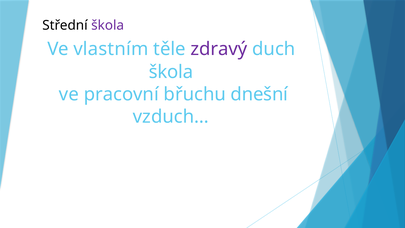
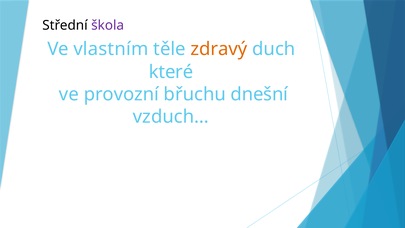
zdravý colour: purple -> orange (219, 49)
škola: škola -> které (171, 72)
pracovní: pracovní -> provozní (121, 94)
